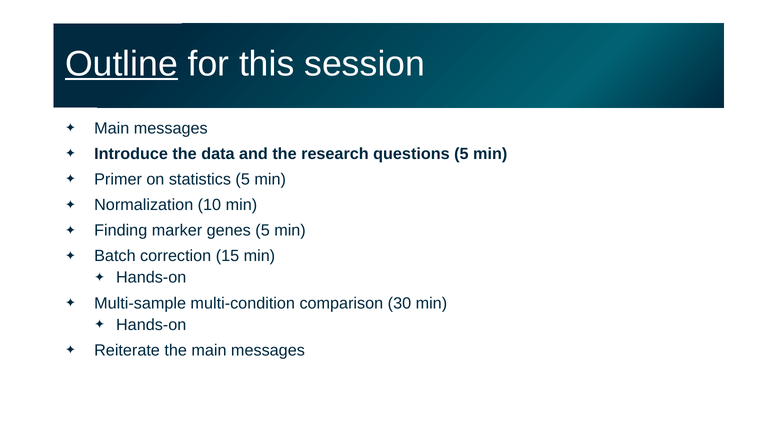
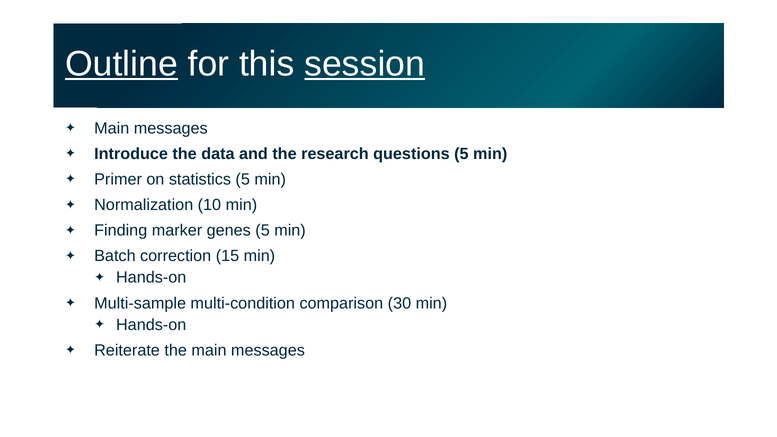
session underline: none -> present (365, 64)
